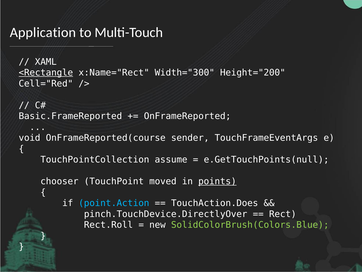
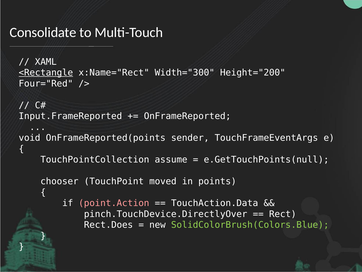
Application: Application -> Consolidate (43, 32)
Cell="Red: Cell="Red -> Four="Red (46, 83)
Basic.FrameReported: Basic.FrameReported -> Input.FrameReported (70, 116)
OnFrameReported(course: OnFrameReported(course -> OnFrameReported(points (106, 138)
points underline: present -> none (217, 181)
point.Action colour: light blue -> pink (114, 203)
TouchAction.Does: TouchAction.Does -> TouchAction.Data (215, 203)
Rect.Roll: Rect.Roll -> Rect.Does (108, 225)
